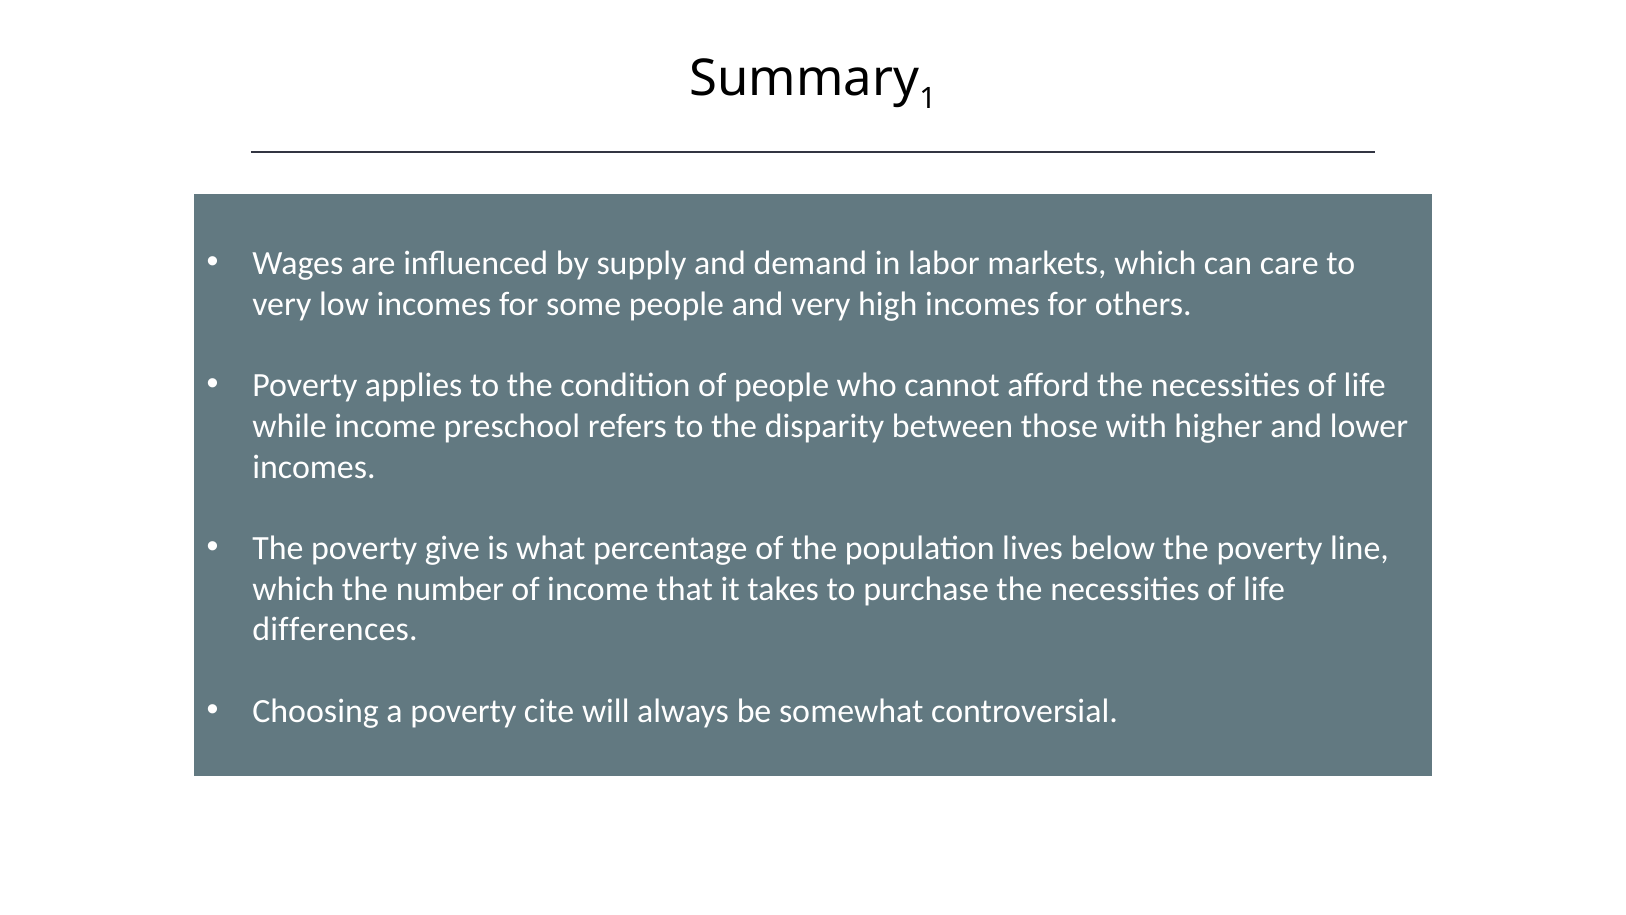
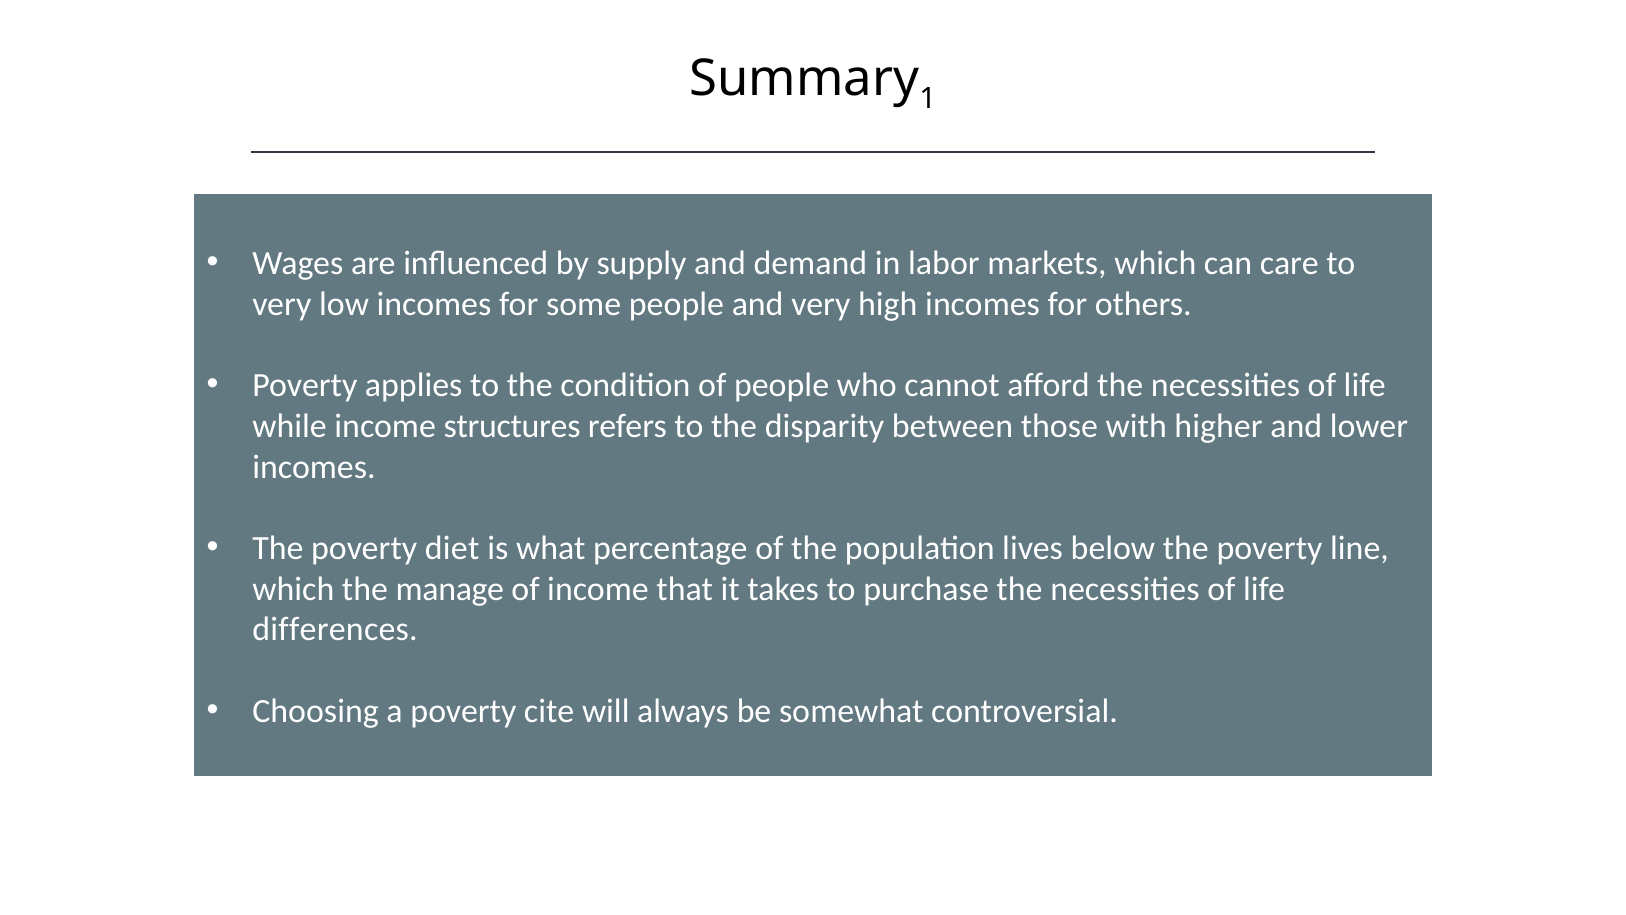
preschool: preschool -> structures (512, 426)
give: give -> diet (452, 548)
number: number -> manage (450, 589)
